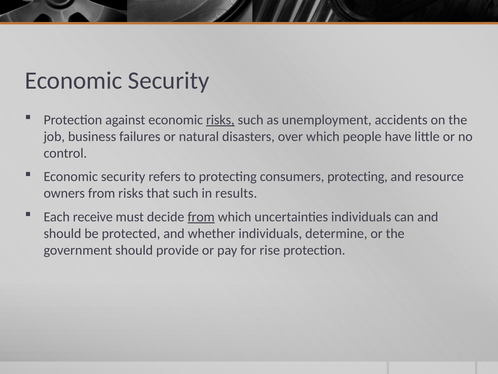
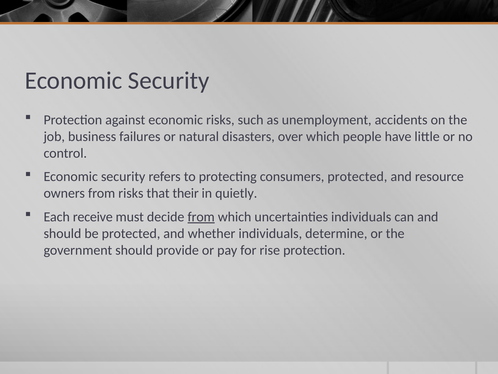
risks underline: present -> none (220, 120)
consumers protecting: protecting -> protected (357, 176)
that such: such -> their (186, 193)
results: results -> quietly (236, 193)
